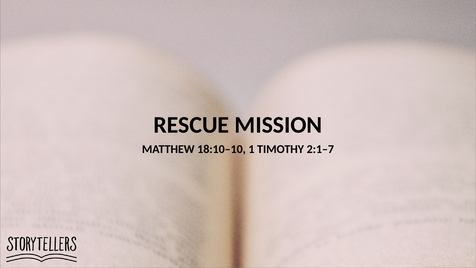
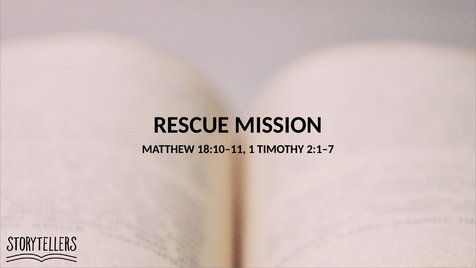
18:10–10: 18:10–10 -> 18:10–11 (222, 149)
